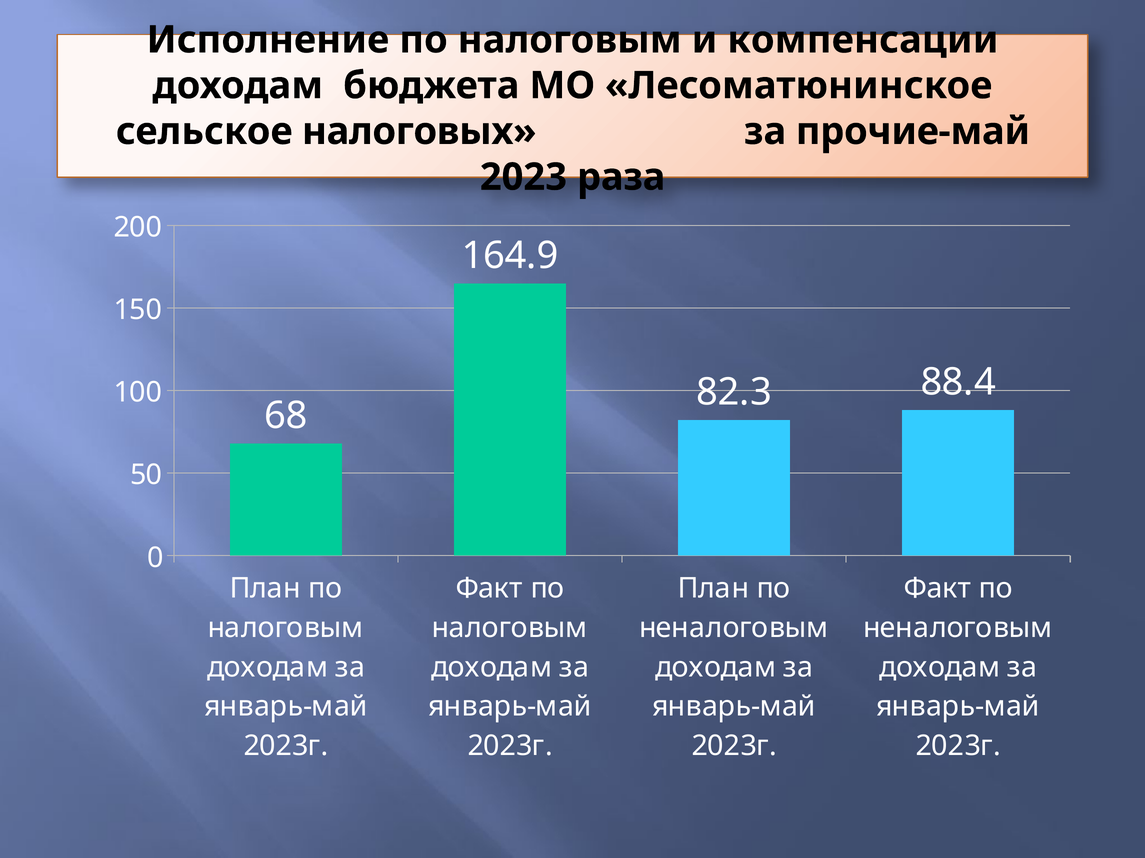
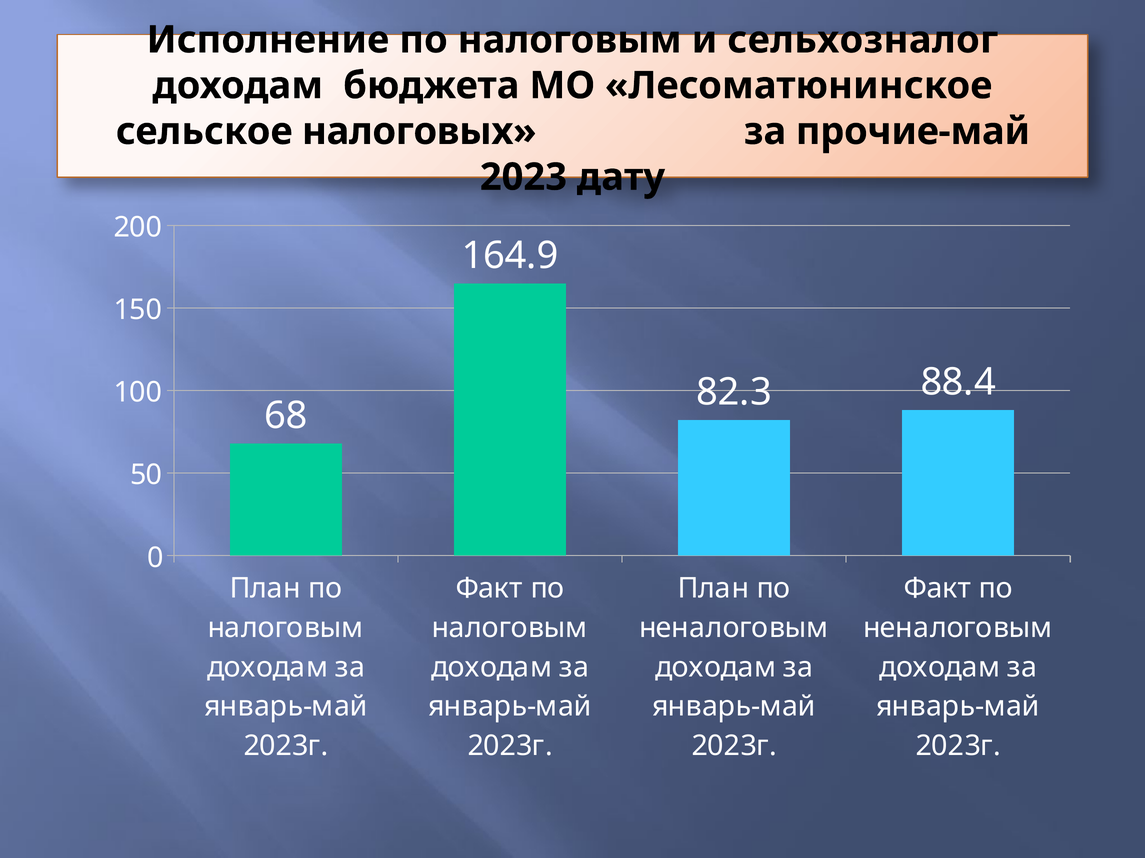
компенсации: компенсации -> сельхозналог (863, 40)
раза: раза -> дату (621, 177)
